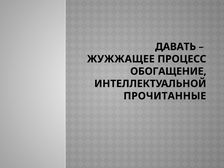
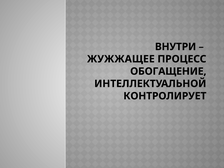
ДАВАТЬ: ДАВАТЬ -> ВНУТРИ (176, 47)
ПРОЧИТАННЫЕ: ПРОЧИТАННЫЕ -> КОНТРОЛИРУЕТ (165, 96)
